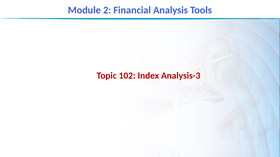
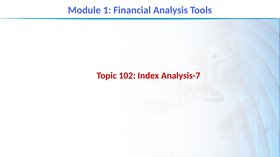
2: 2 -> 1 (107, 10)
Analysis-3: Analysis-3 -> Analysis-7 (181, 76)
